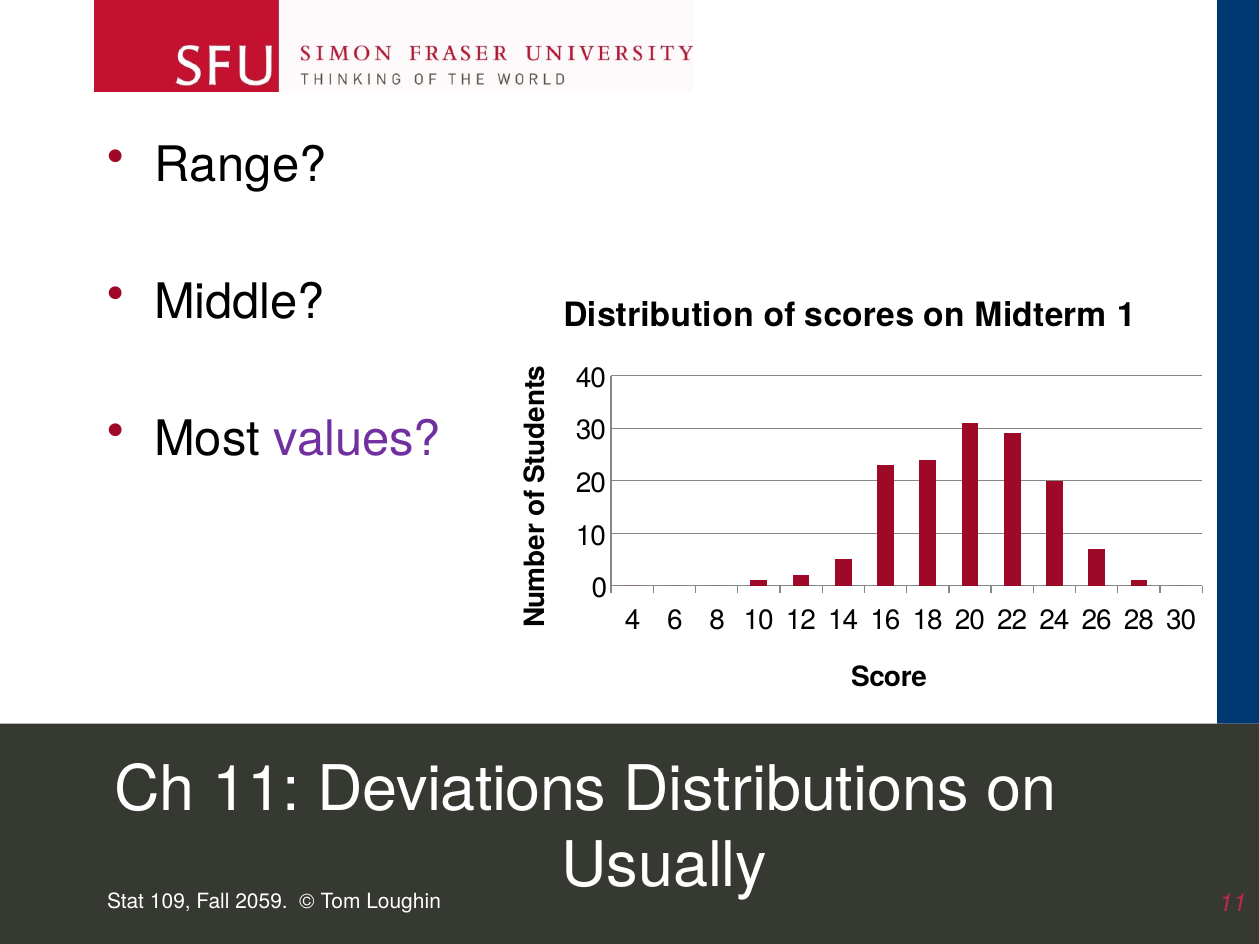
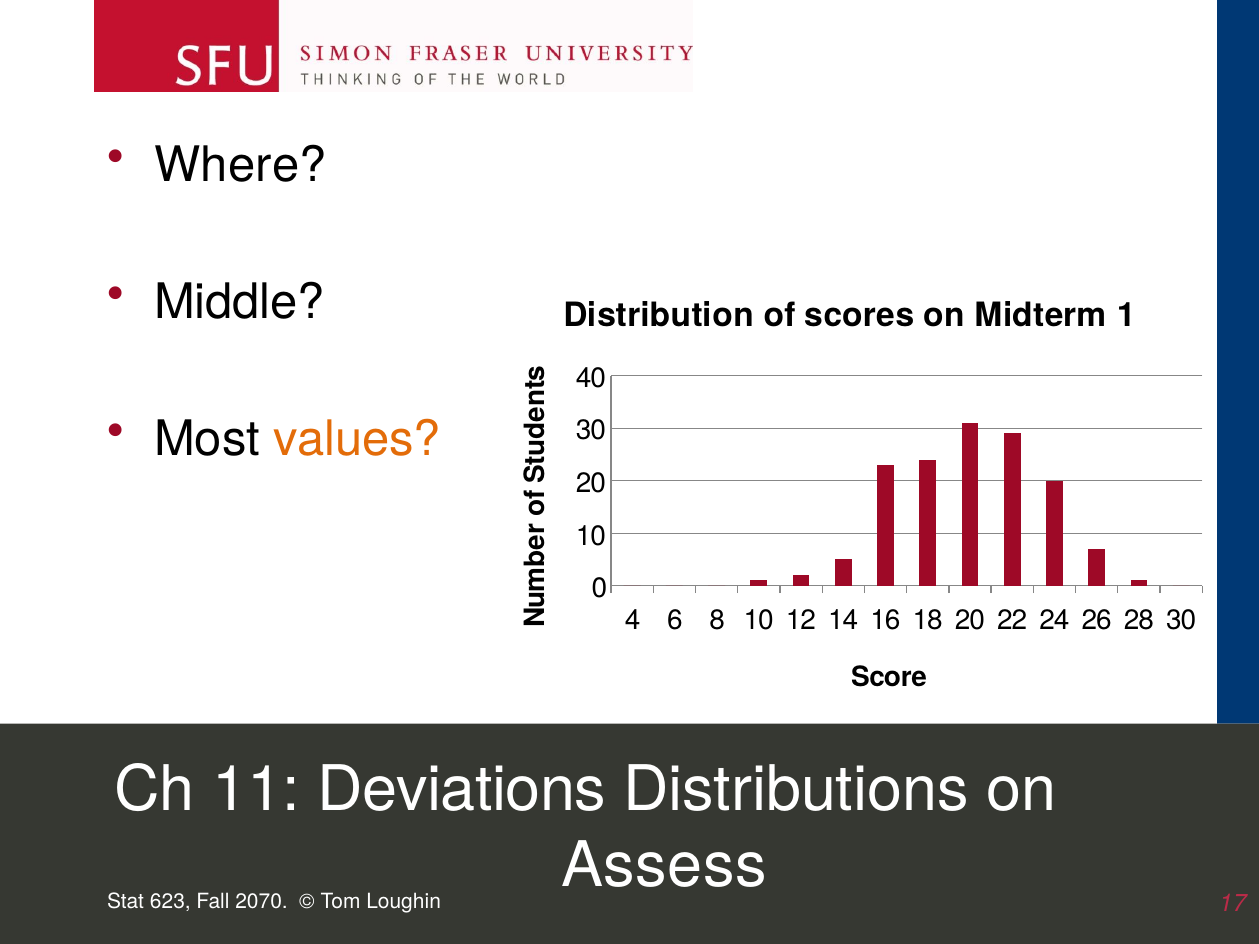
Range: Range -> Where (241, 165)
values colour: purple -> orange (357, 439)
Usually: Usually -> Assess (664, 866)
109: 109 -> 623 (170, 902)
2059: 2059 -> 2070 (262, 902)
Loughin 11: 11 -> 17 (1233, 904)
